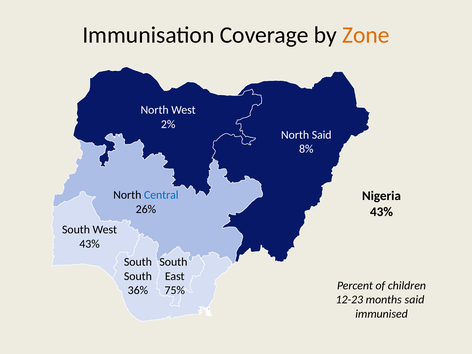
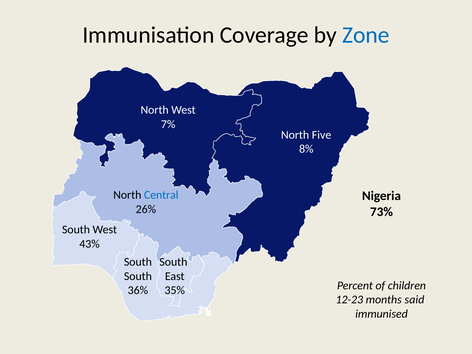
Zone colour: orange -> blue (366, 35)
2%: 2% -> 7% (168, 124)
North Said: Said -> Five (322, 135)
43%: 43% -> 73% (381, 212)
75%: 75% -> 35% (175, 290)
